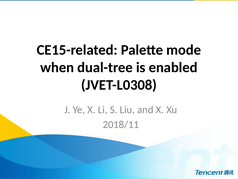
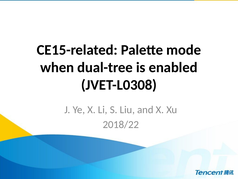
2018/11: 2018/11 -> 2018/22 (121, 124)
